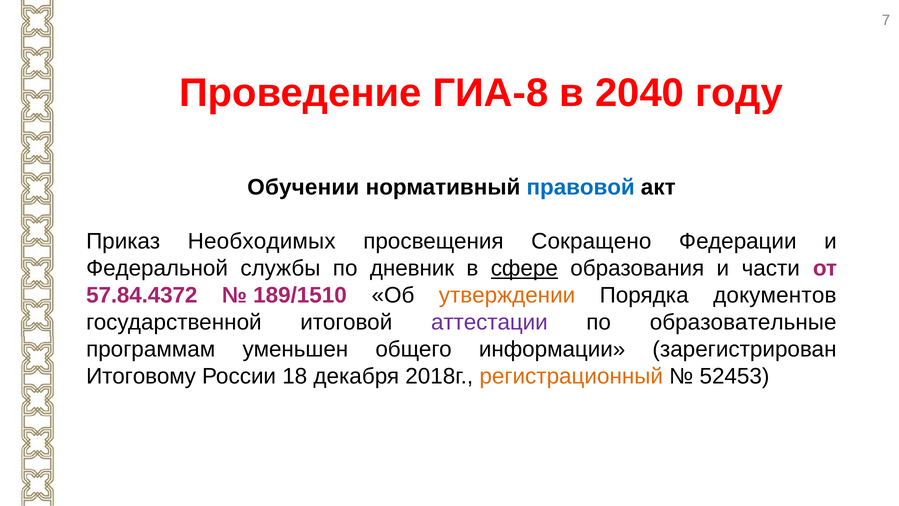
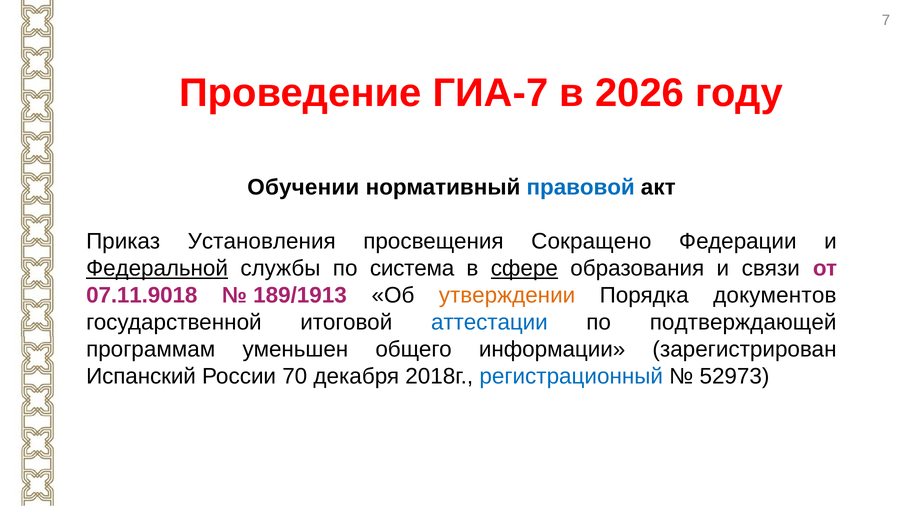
ГИА-8: ГИА-8 -> ГИА-7 (490, 93)
2040: 2040 -> 2026 (640, 93)
Необходимых: Необходимых -> Установления (262, 241)
Федеральной underline: none -> present (157, 268)
дневник: дневник -> система (412, 268)
части: части -> связи (771, 268)
57.84.4372: 57.84.4372 -> 07.11.9018 (142, 295)
189/1510: 189/1510 -> 189/1913 (300, 295)
аттестации colour: purple -> blue (489, 322)
образовательные: образовательные -> подтверждающей (743, 322)
Итоговому: Итоговому -> Испанский (141, 376)
18: 18 -> 70 (295, 376)
регистрационный colour: orange -> blue (571, 376)
52453: 52453 -> 52973 (734, 376)
